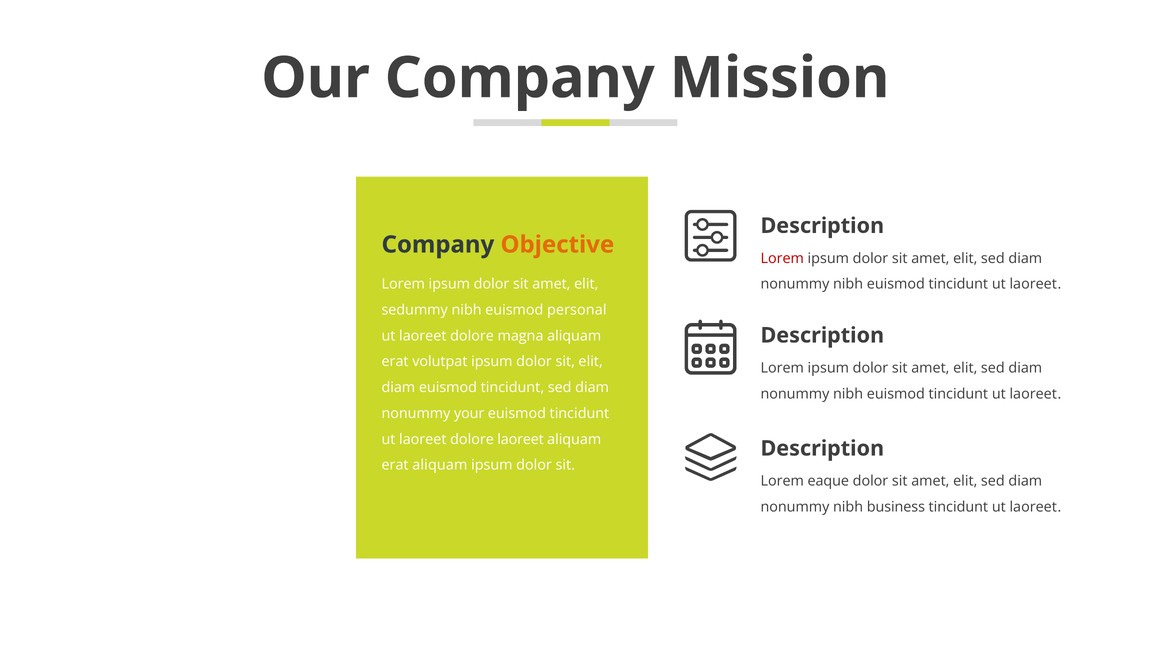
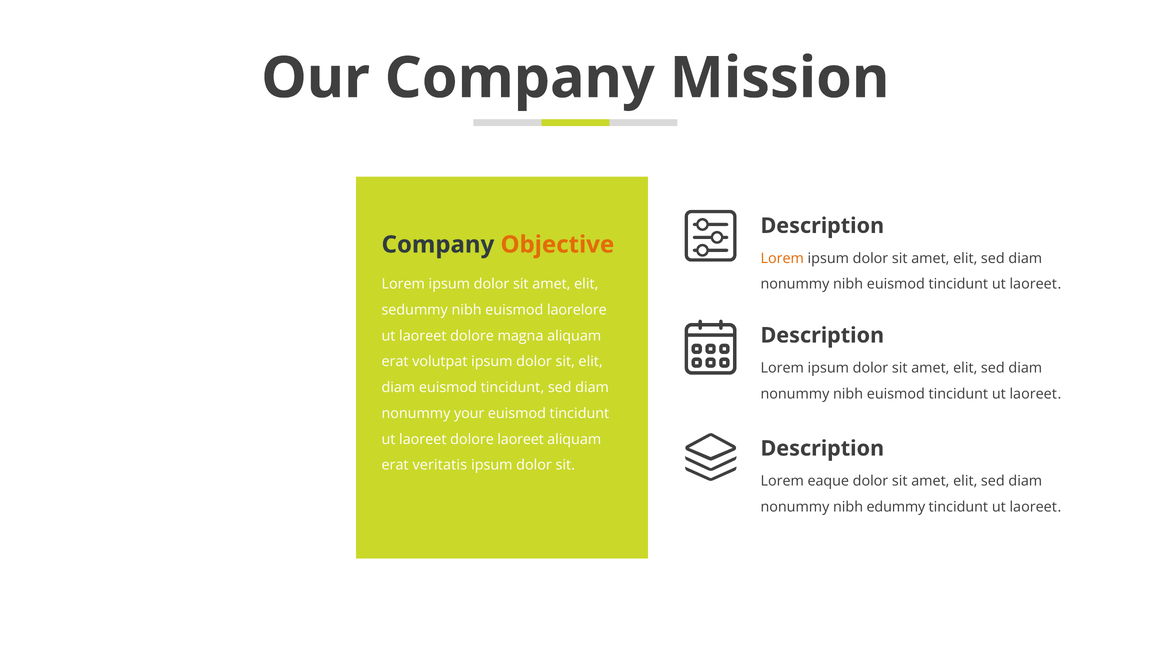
Lorem colour: red -> orange (782, 258)
personal: personal -> laorelore (577, 310)
erat aliquam: aliquam -> veritatis (440, 466)
business: business -> edummy (896, 507)
